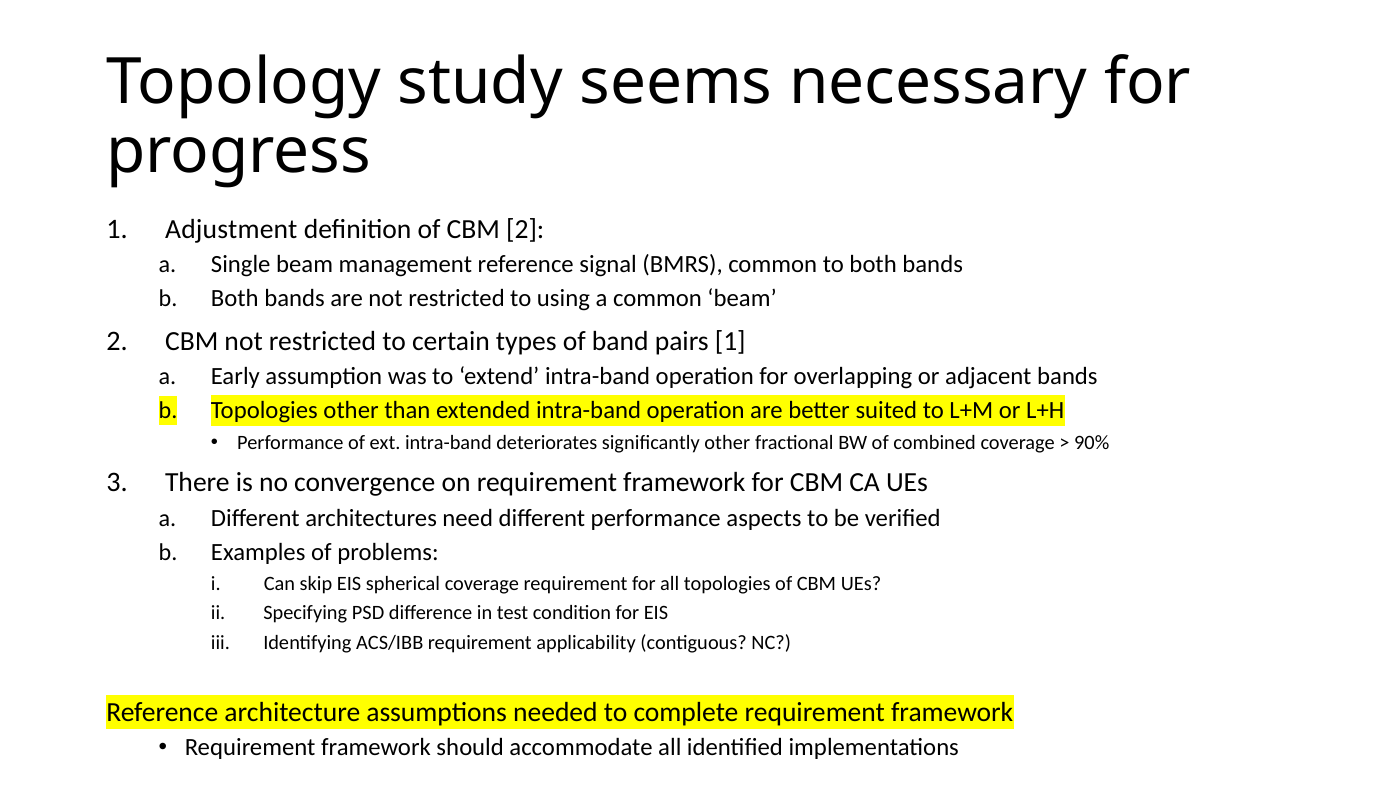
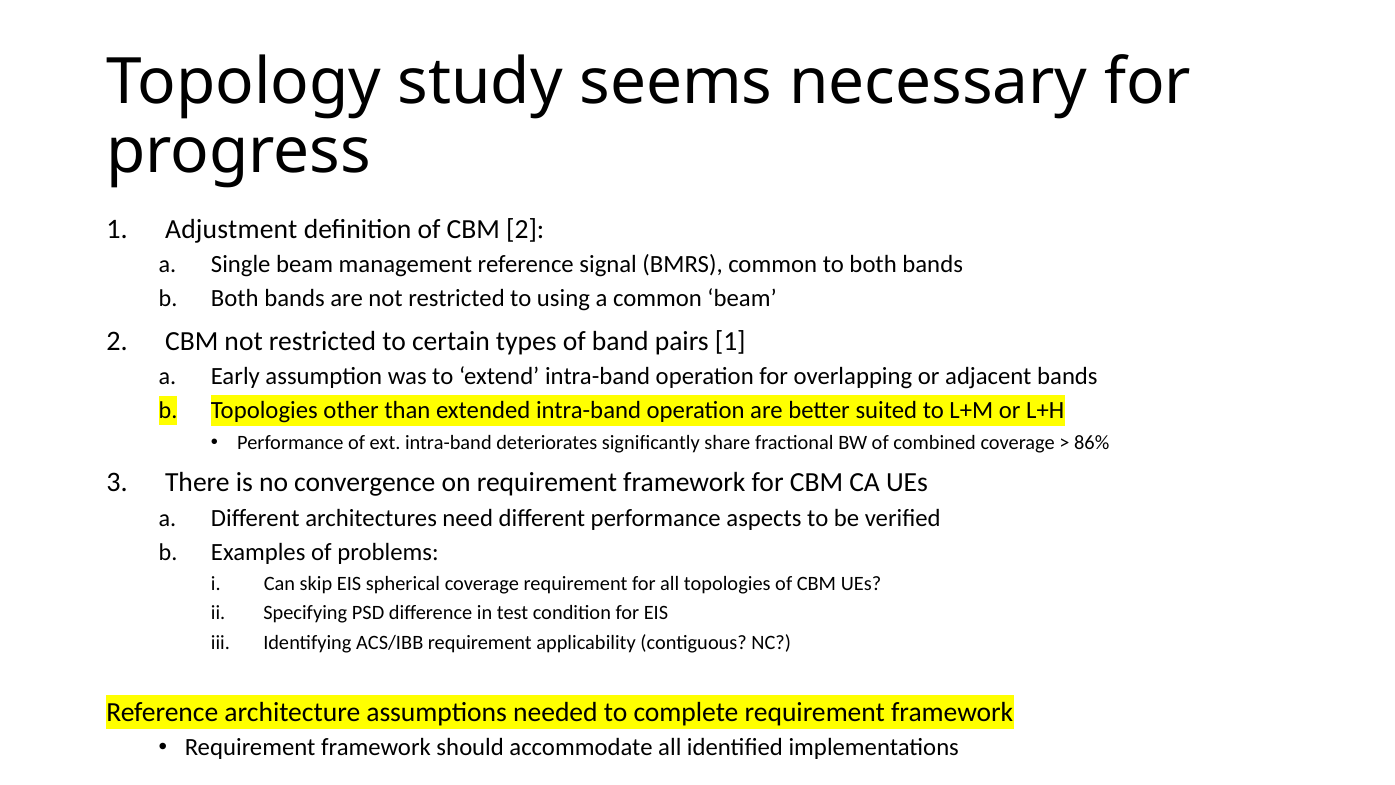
significantly other: other -> share (727, 442)
90%: 90% -> 86% (1092, 442)
